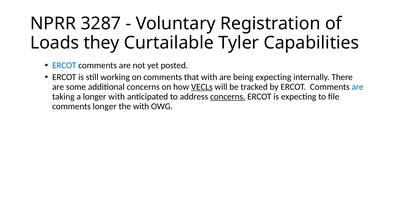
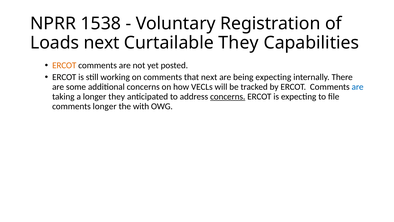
3287: 3287 -> 1538 (101, 24)
Loads they: they -> next (102, 43)
Curtailable Tyler: Tyler -> They (239, 43)
ERCOT colour: blue -> orange (64, 65)
that with: with -> next (209, 77)
VECLs underline: present -> none (202, 87)
longer with: with -> they (117, 97)
